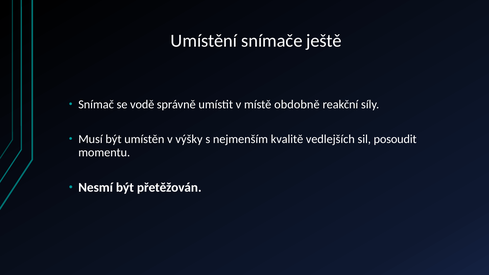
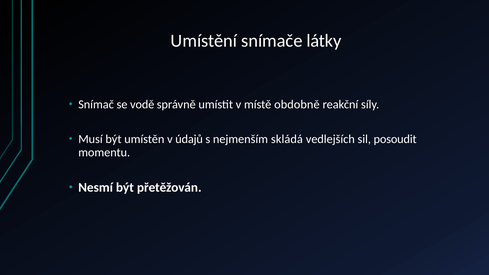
ještě: ještě -> látky (324, 41)
výšky: výšky -> údajů (189, 139)
kvalitě: kvalitě -> skládá (287, 139)
